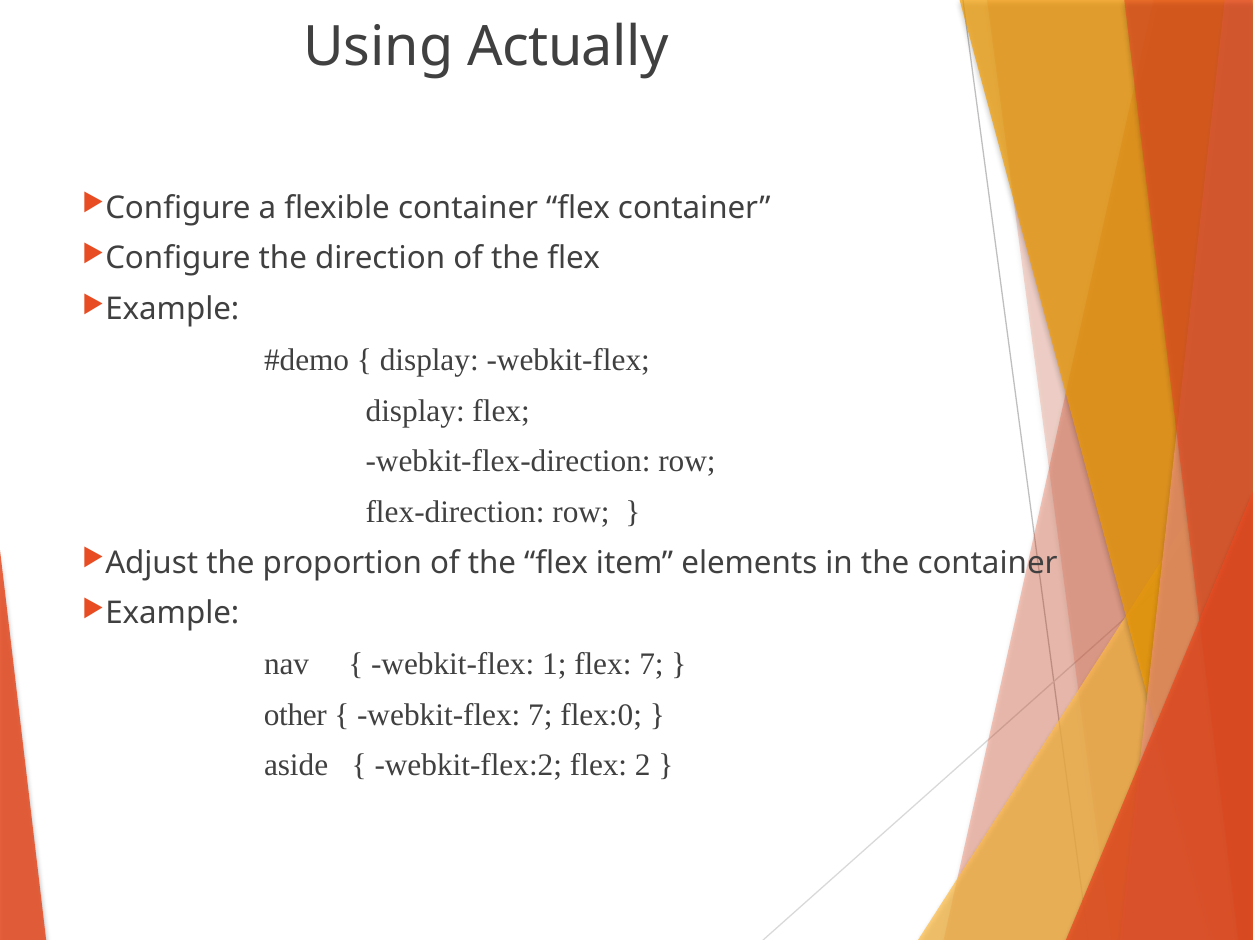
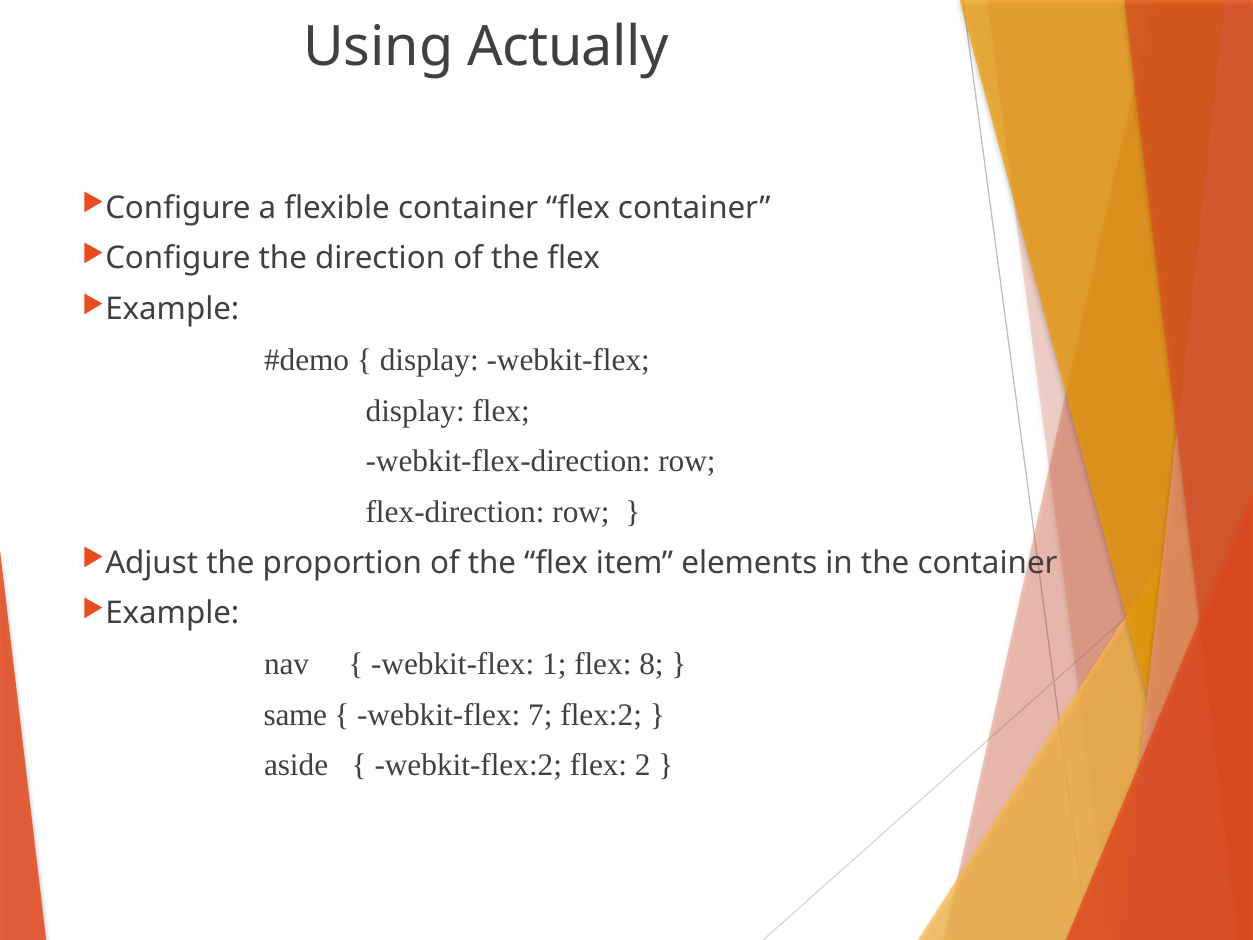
flex 7: 7 -> 8 (651, 664)
other: other -> same (295, 715)
flex:0: flex:0 -> flex:2 (601, 715)
